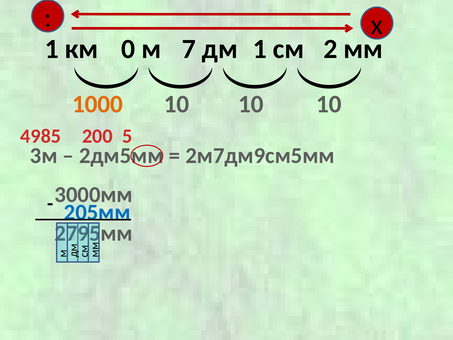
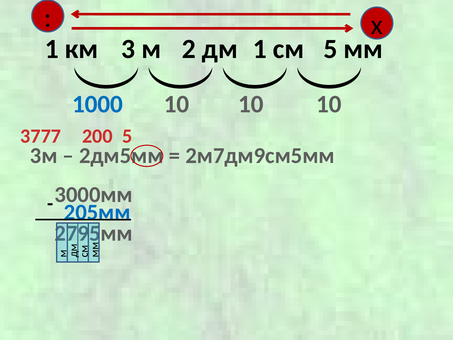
0: 0 -> 3 (128, 49)
7: 7 -> 2 (189, 49)
см 2: 2 -> 5 (330, 49)
1000 colour: orange -> blue (97, 104)
4985: 4985 -> 3777 (41, 136)
